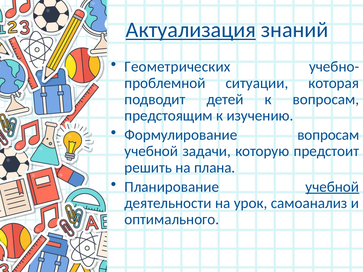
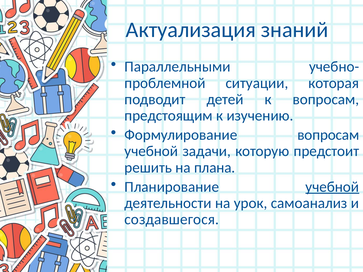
Актуализация underline: present -> none (191, 30)
Геометрических: Геометрических -> Параллельными (177, 67)
оптимального: оптимального -> создавшегося (172, 220)
